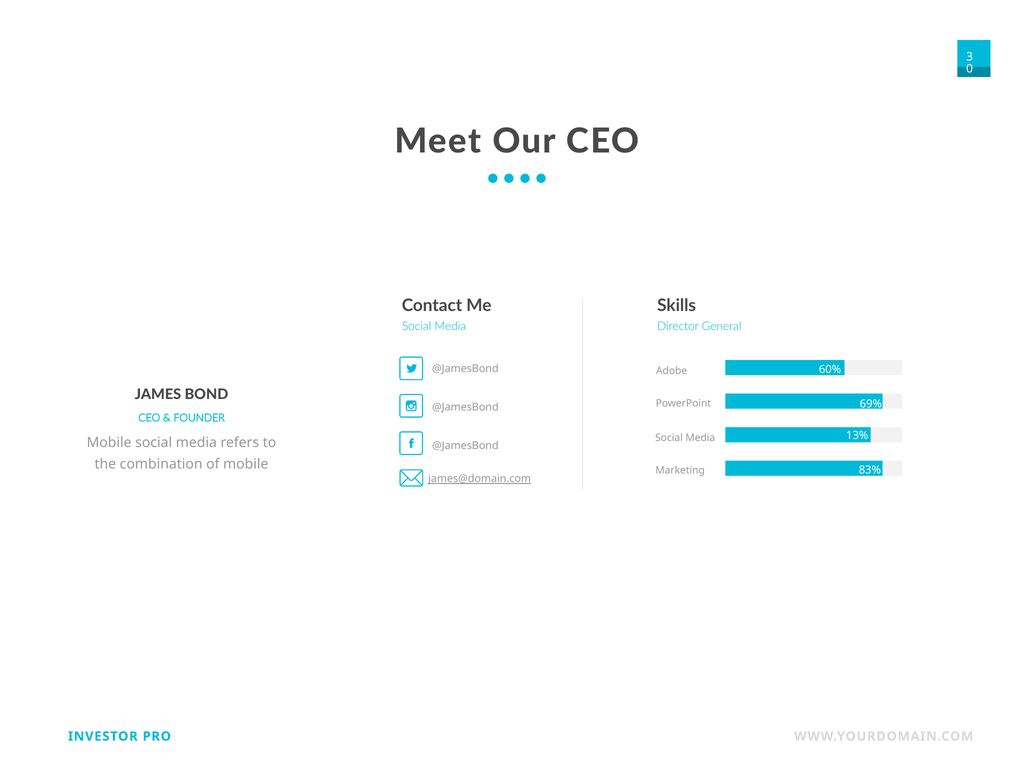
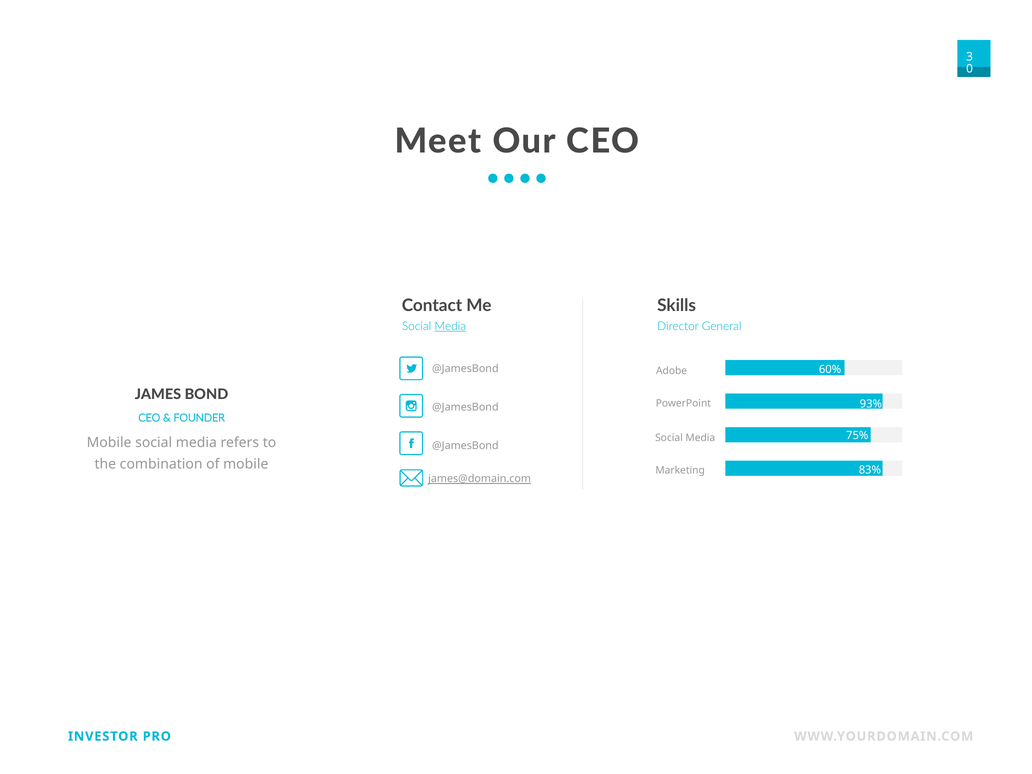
Media underline: none -> present (450, 326)
69%: 69% -> 93% (871, 404)
13%: 13% -> 75% (857, 435)
